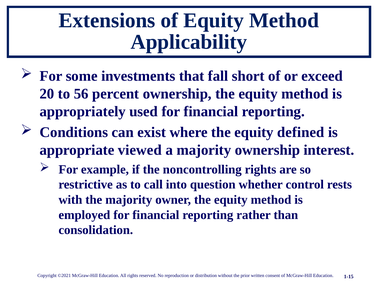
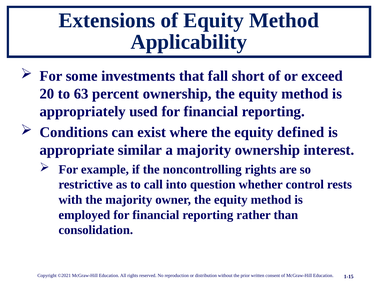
56: 56 -> 63 (81, 94)
viewed: viewed -> similar (140, 150)
